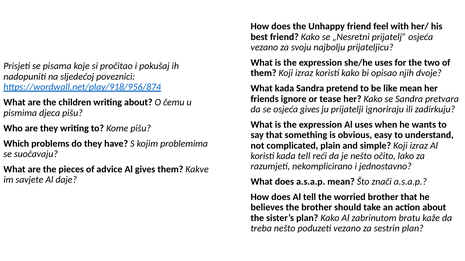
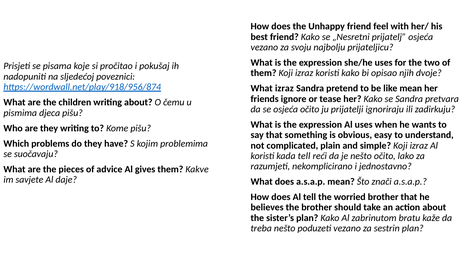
What kada: kada -> izraz (284, 89)
osjeća gives: gives -> očito (310, 110)
